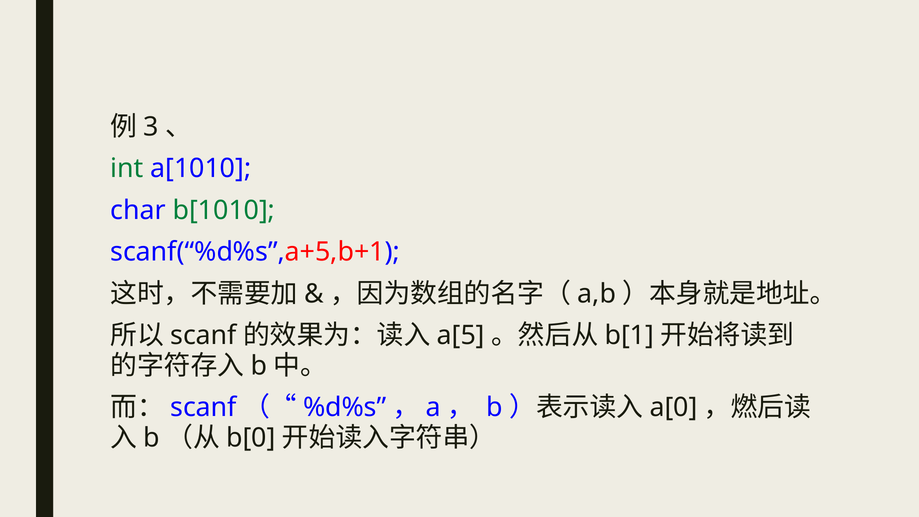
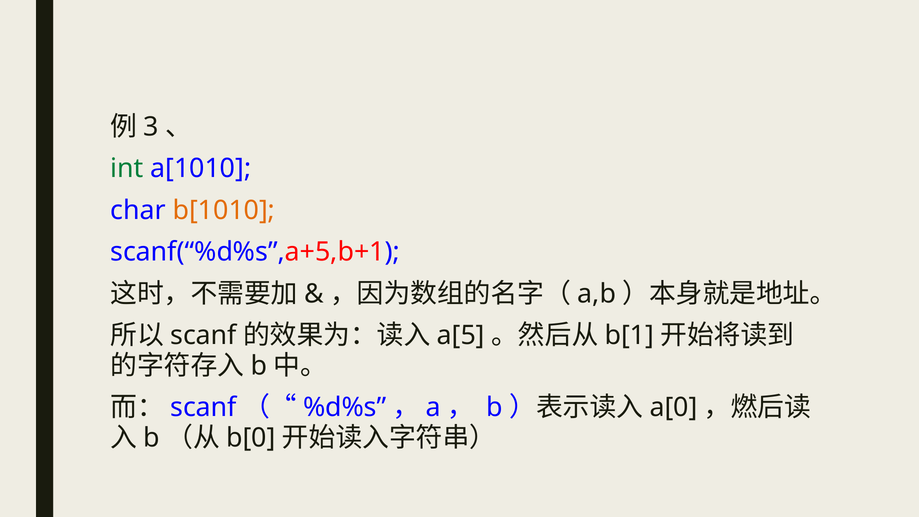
b[1010 colour: green -> orange (224, 210)
